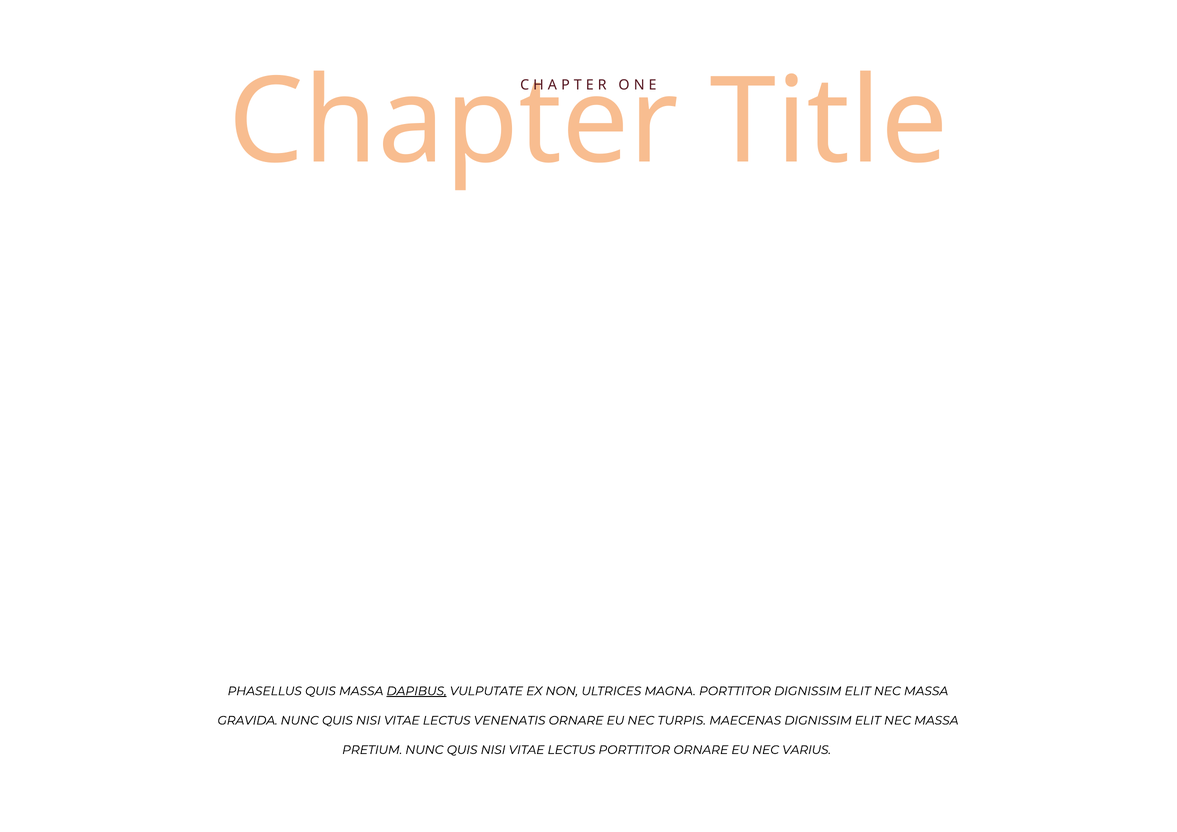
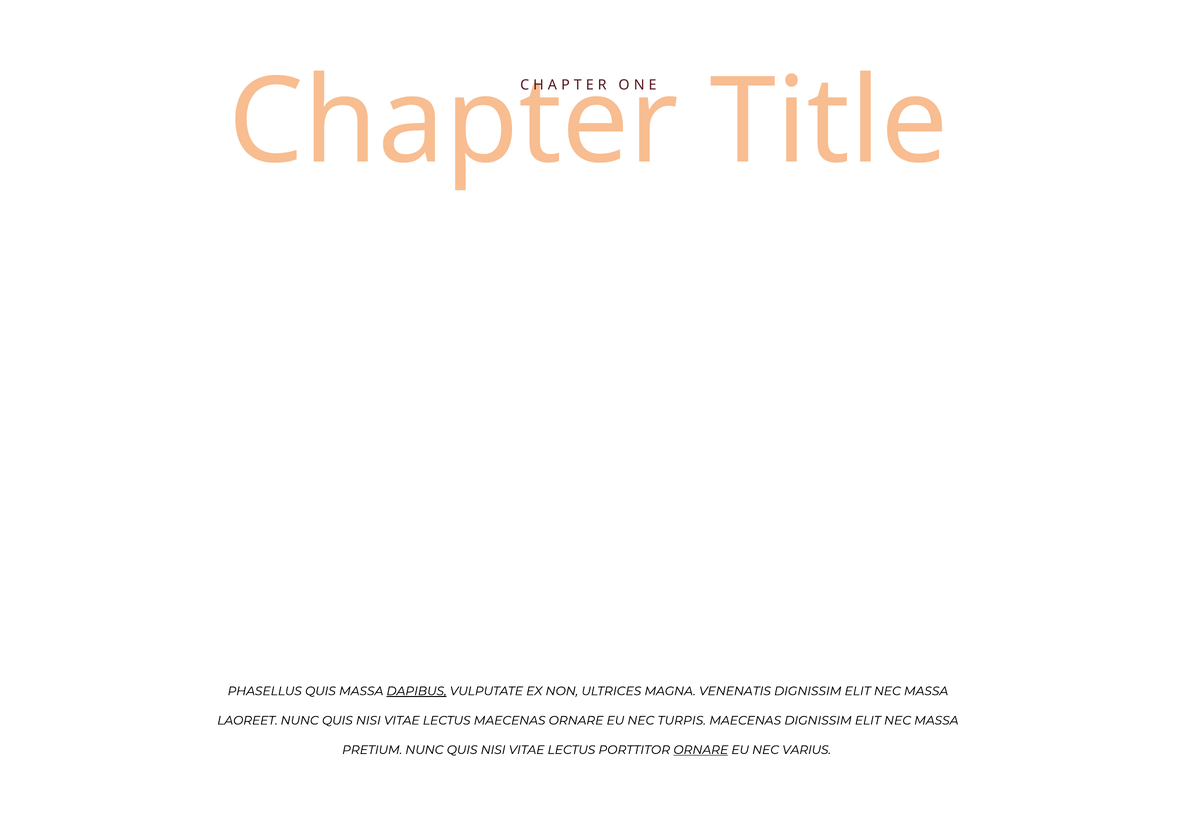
MAGNA PORTTITOR: PORTTITOR -> VENENATIS (735, 692)
GRAVIDA: GRAVIDA -> LAOREET (247, 721)
LECTUS VENENATIS: VENENATIS -> MAECENAS (510, 721)
ORNARE underline: none -> present (701, 751)
